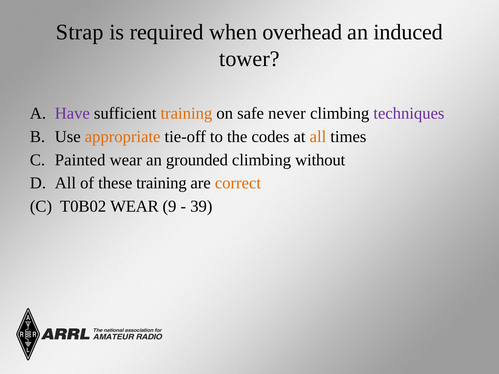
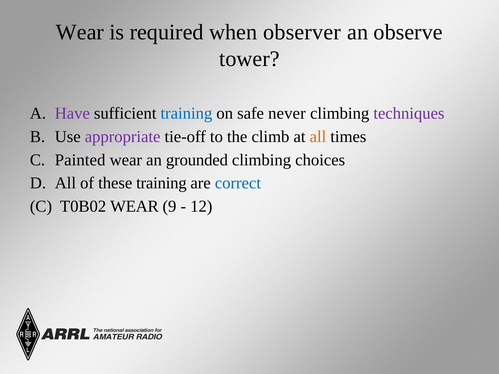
Strap: Strap -> Wear (80, 32)
overhead: overhead -> observer (302, 32)
induced: induced -> observe (408, 32)
training colour: orange -> blue (186, 113)
appropriate colour: orange -> purple (123, 137)
codes: codes -> climb (270, 137)
without: without -> choices (320, 160)
correct colour: orange -> blue (238, 183)
39: 39 -> 12 (201, 207)
